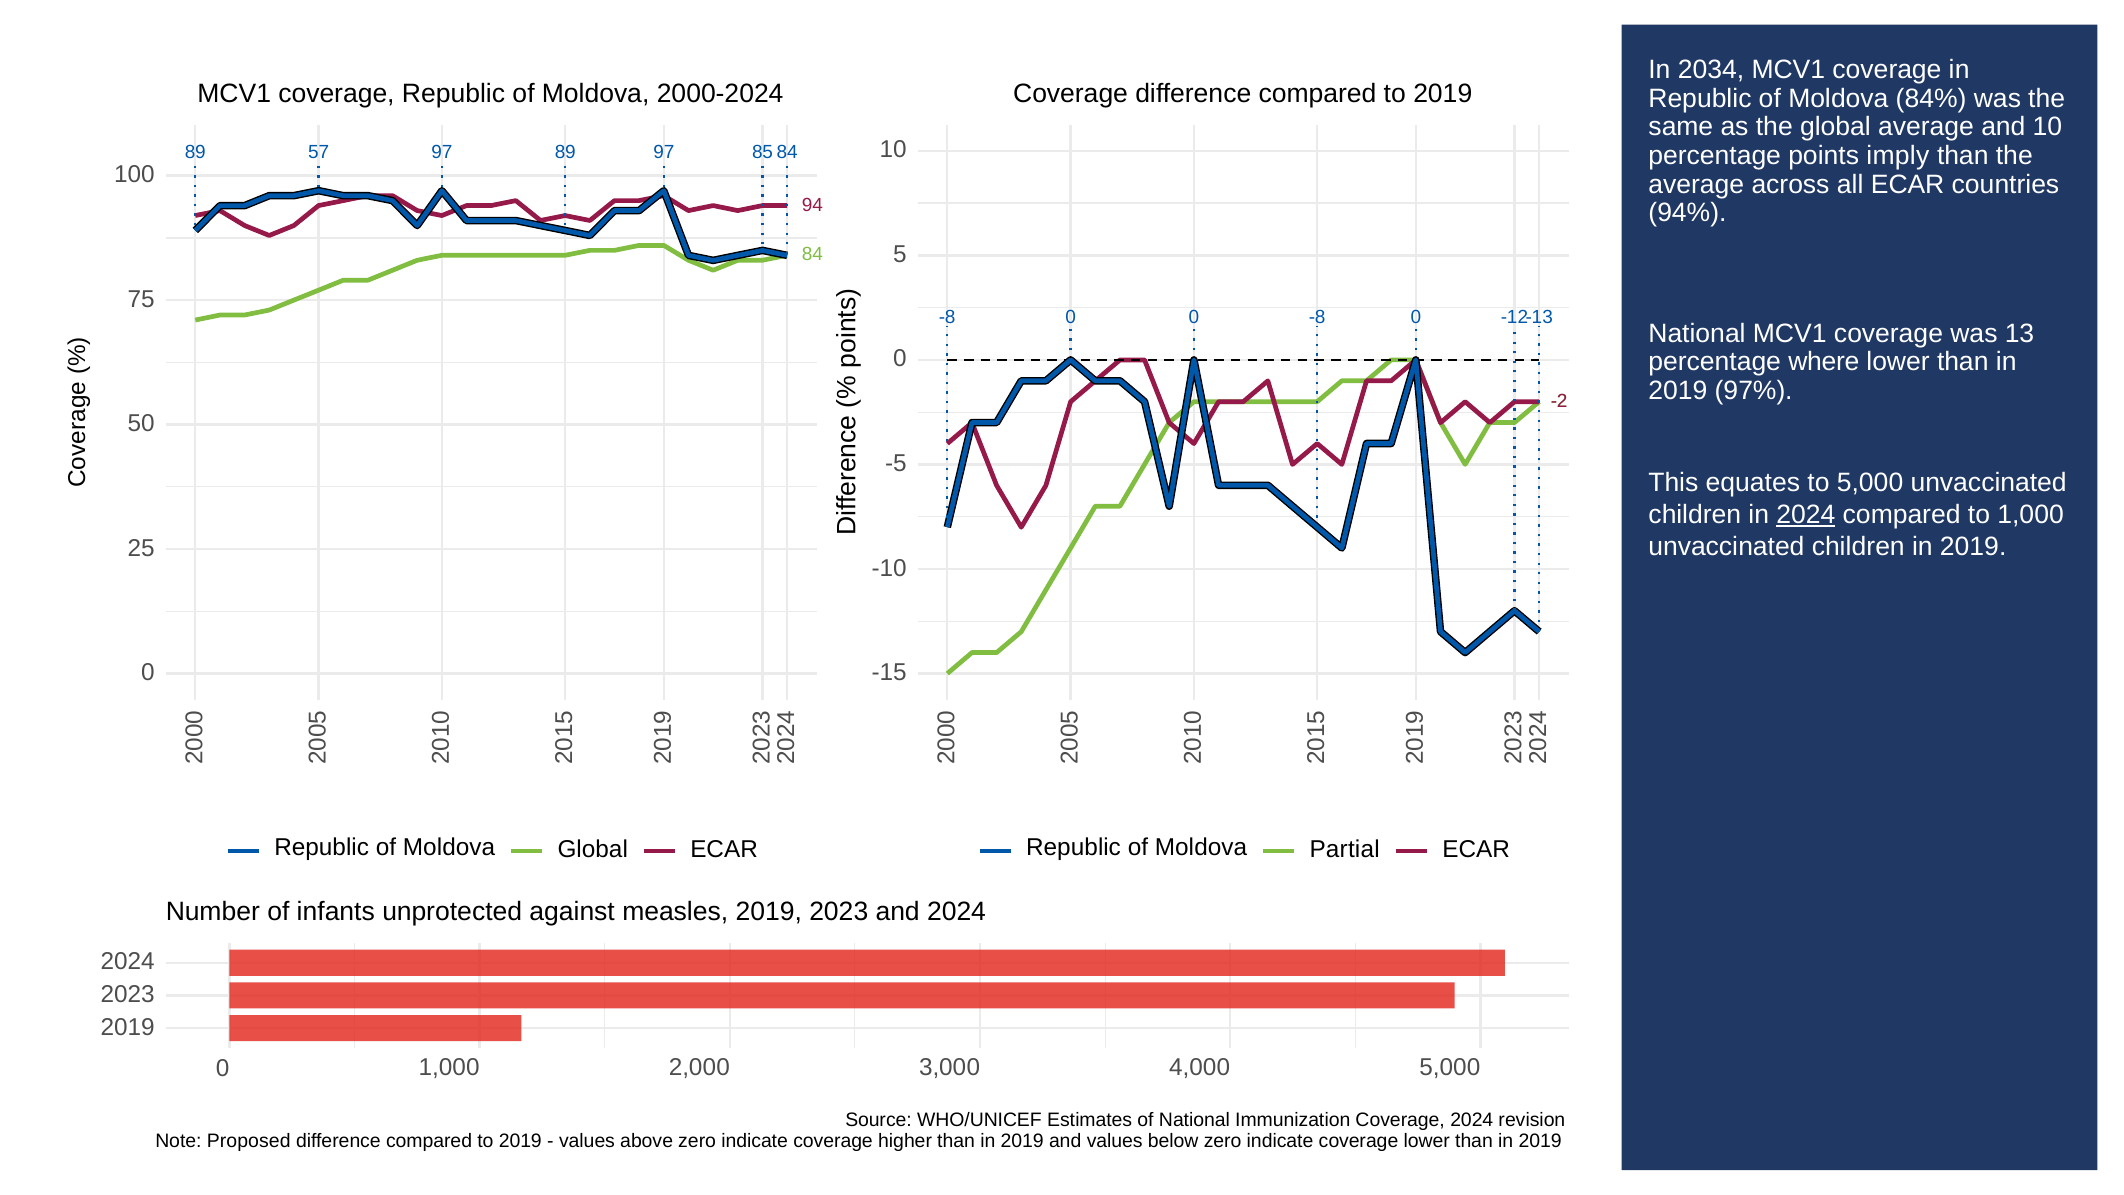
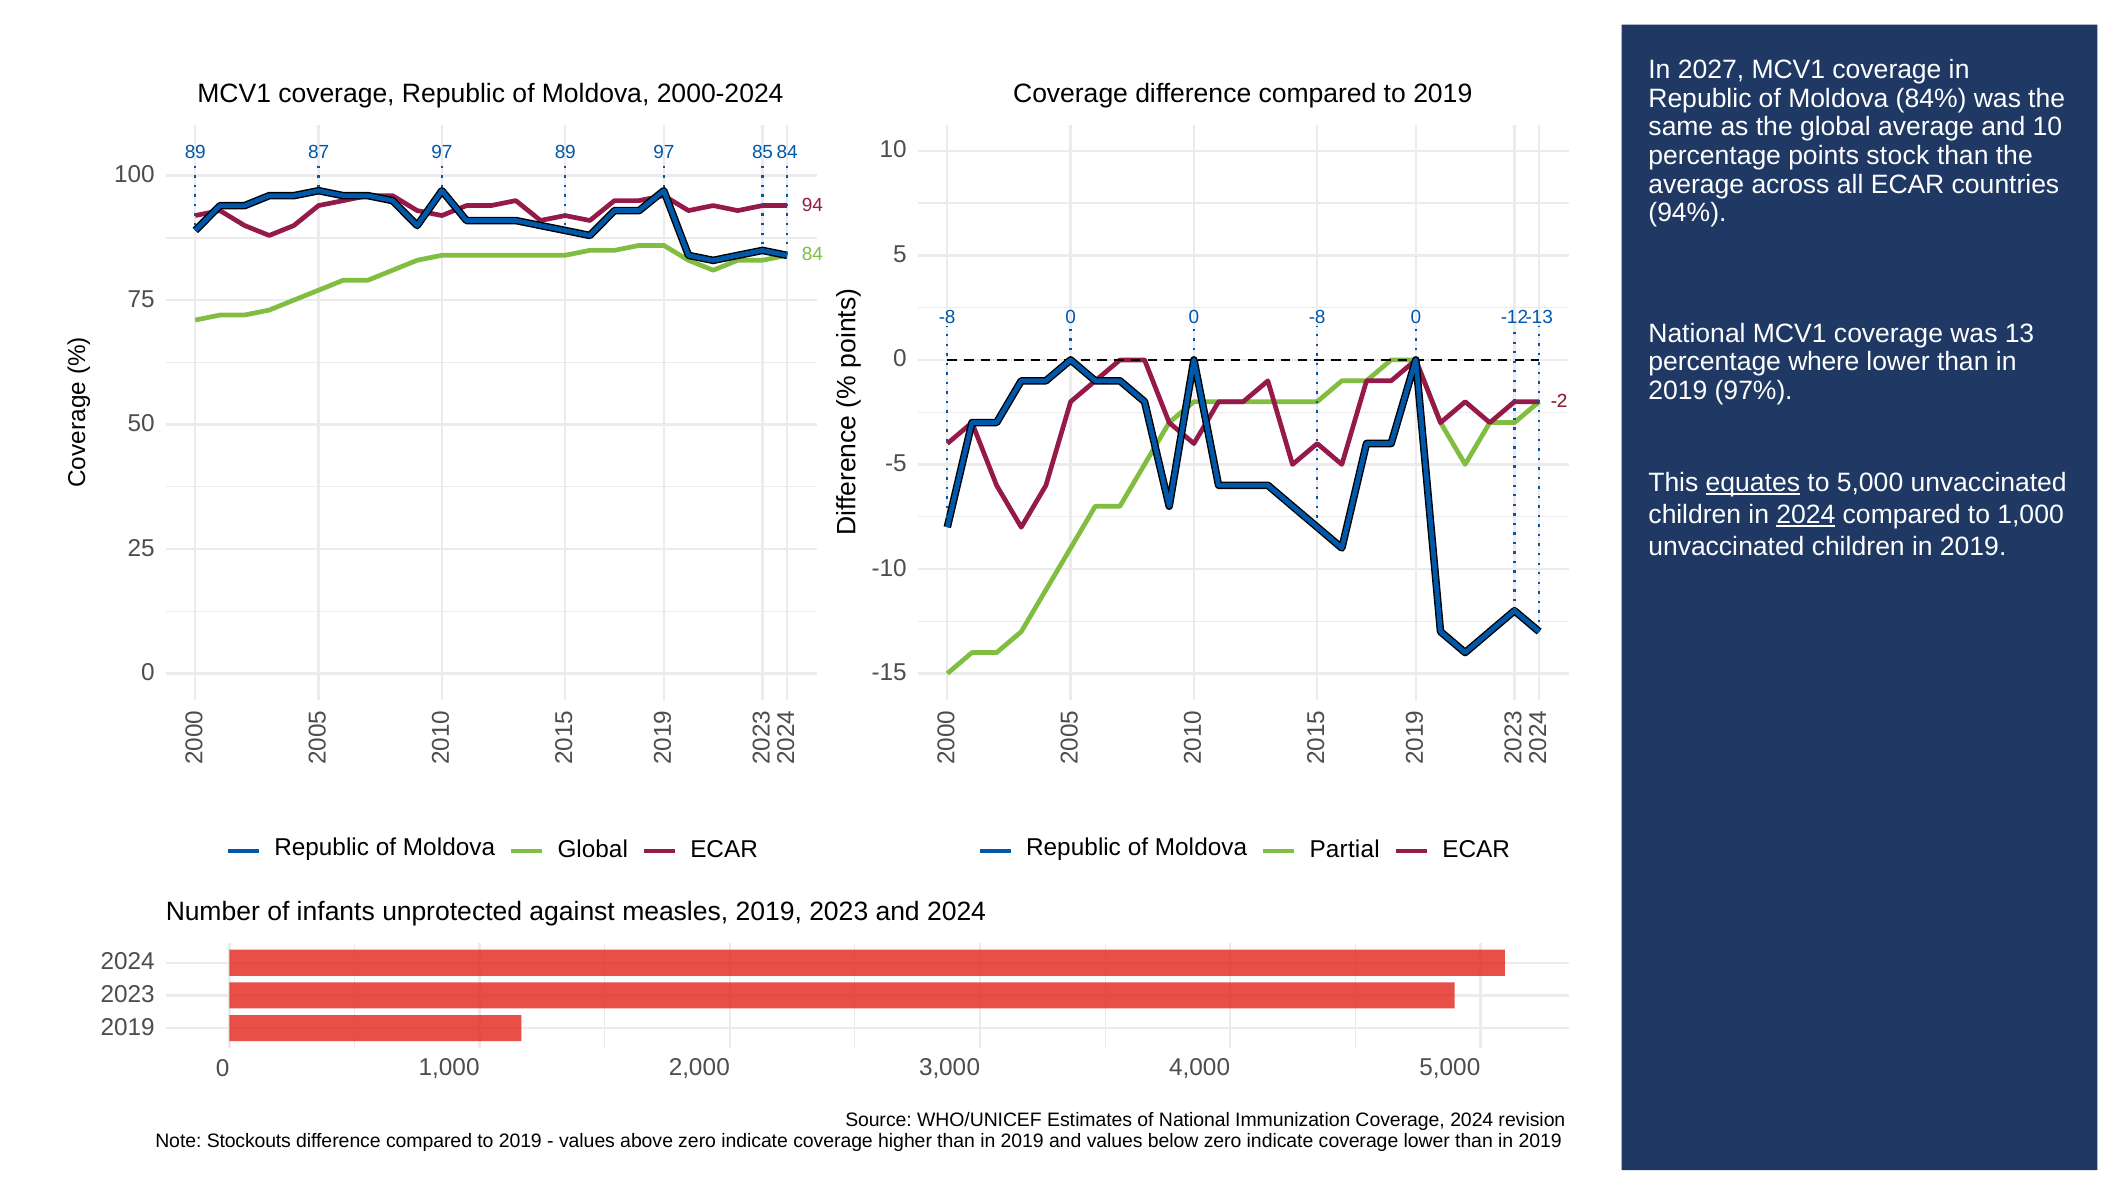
2034: 2034 -> 2027 (1711, 70)
57: 57 -> 87 (319, 152)
imply: imply -> stock (1898, 156)
equates underline: none -> present (1753, 483)
Proposed: Proposed -> Stockouts (249, 1141)
